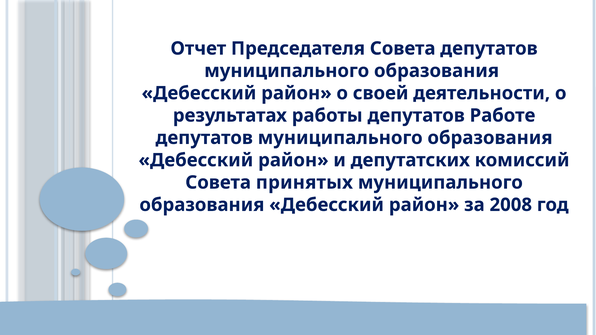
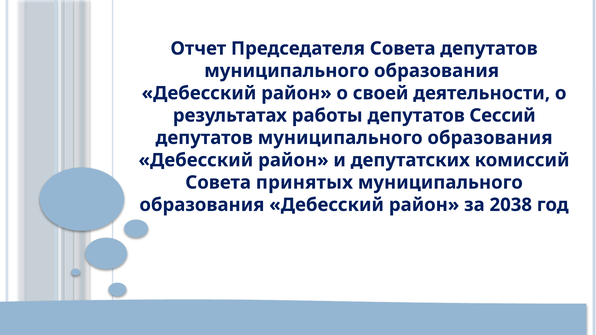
Работе: Работе -> Сессий (503, 115)
2008: 2008 -> 2038 (511, 204)
